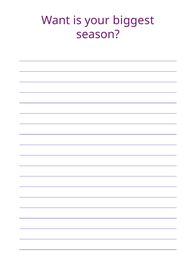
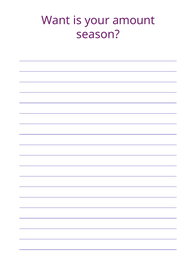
biggest: biggest -> amount (134, 20)
